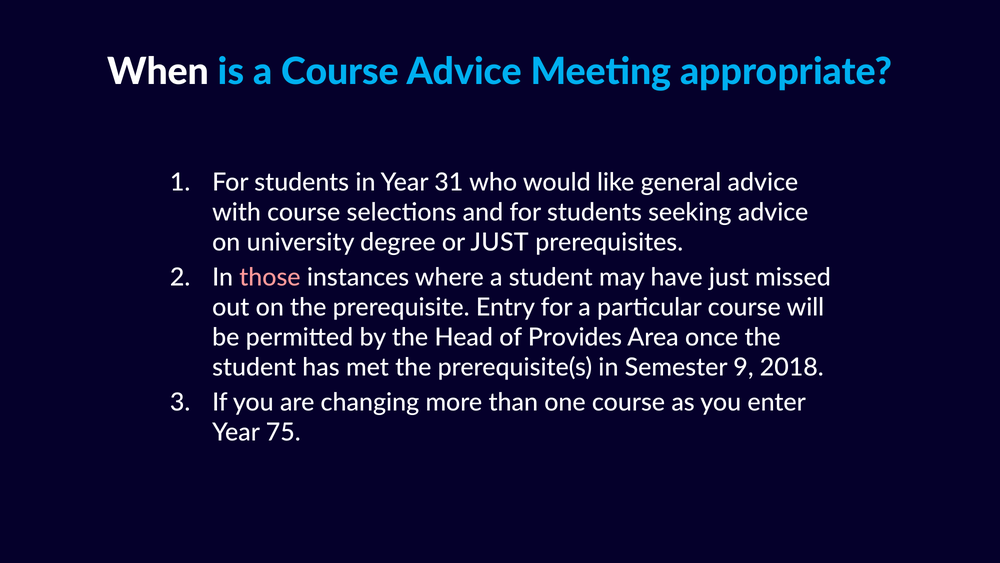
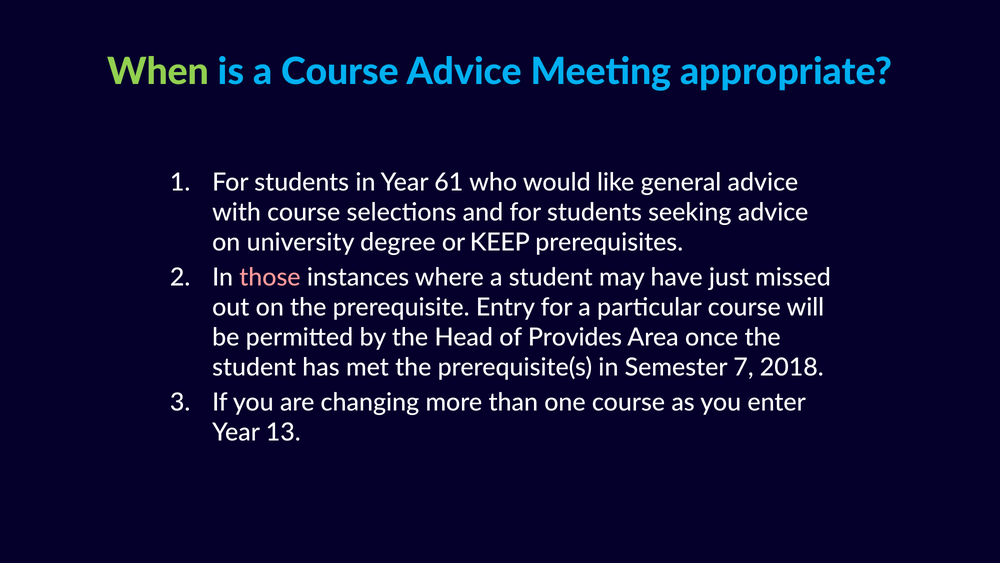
When colour: white -> light green (158, 72)
31: 31 -> 61 (449, 182)
or JUST: JUST -> KEEP (500, 242)
9: 9 -> 7 (743, 367)
75: 75 -> 13 (283, 432)
